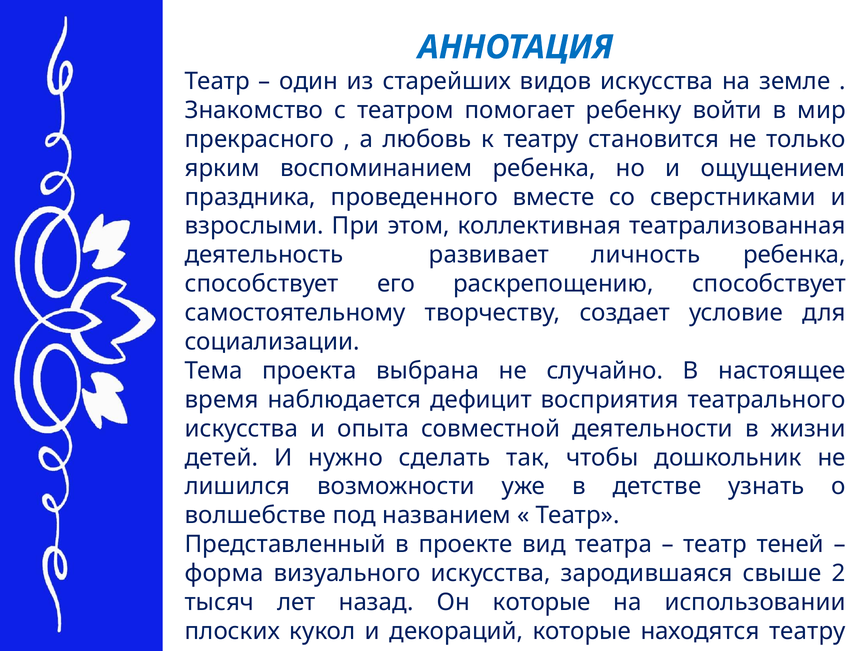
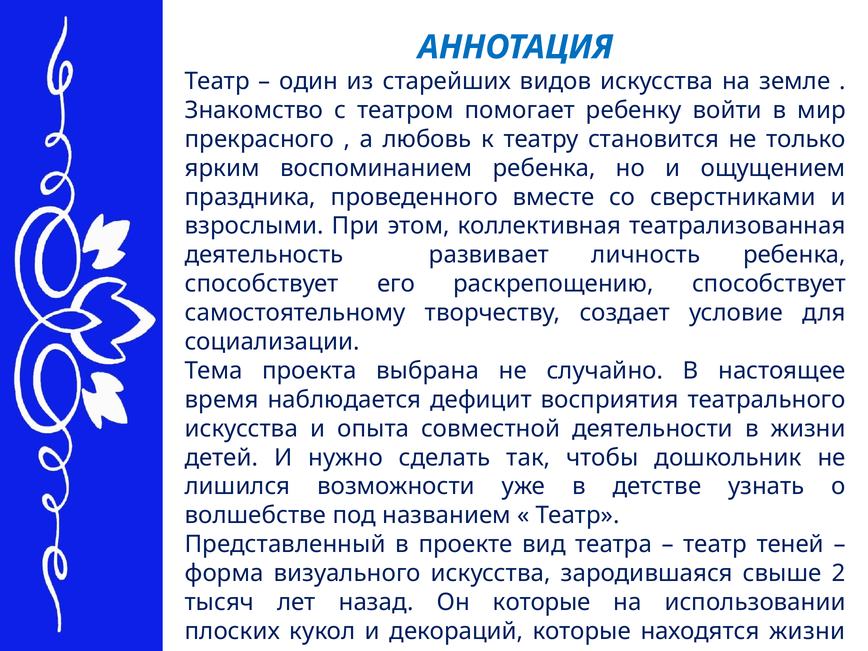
находятся театру: театру -> жизни (807, 631)
